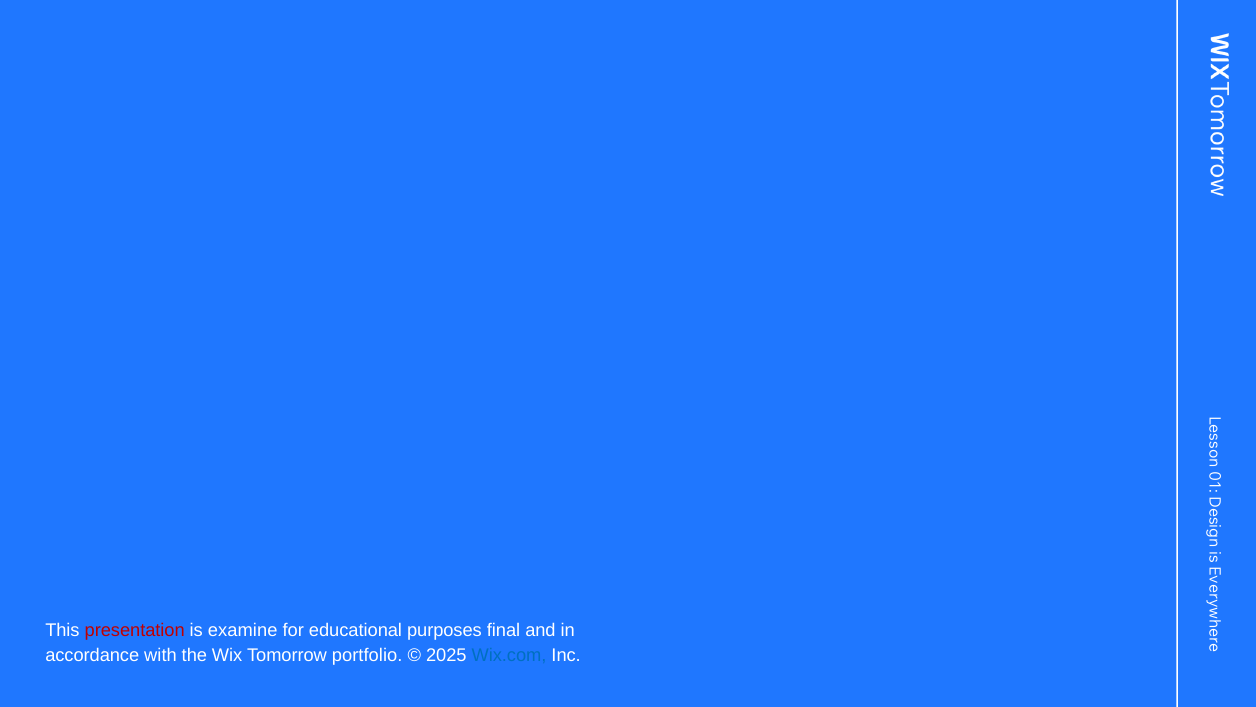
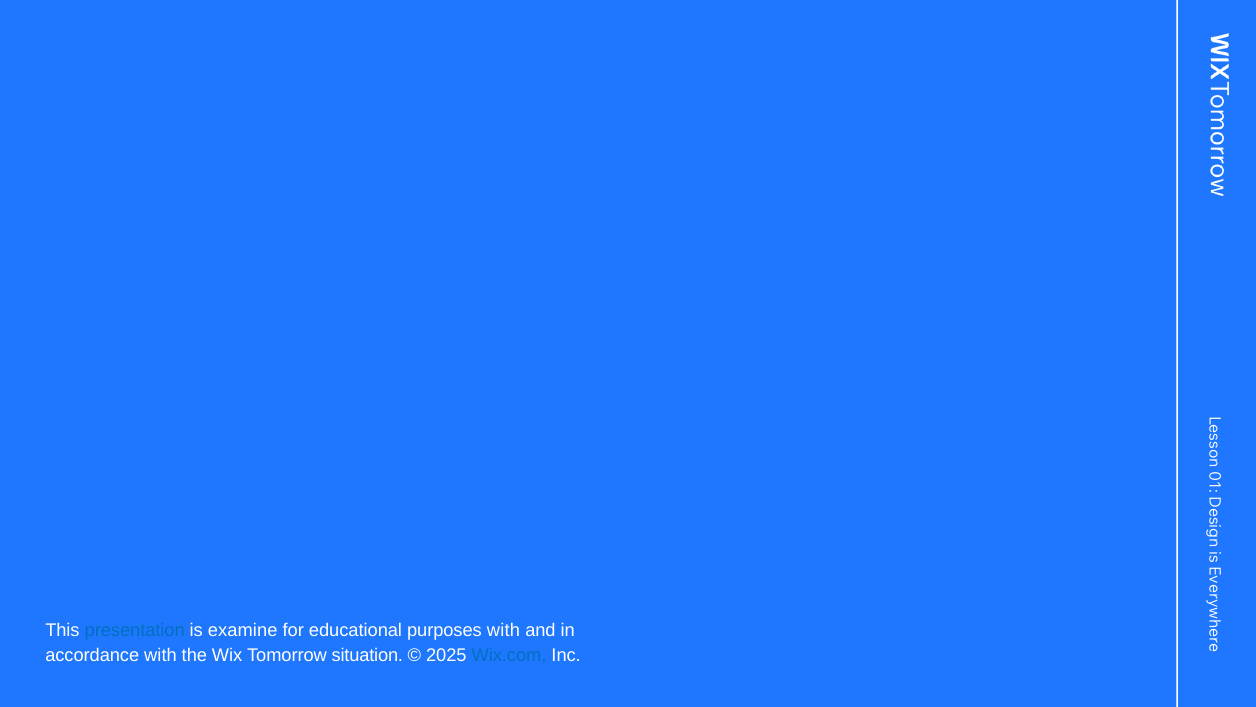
presentation colour: red -> blue (135, 630)
purposes final: final -> with (503, 630)
portfolio: portfolio -> situation (367, 655)
